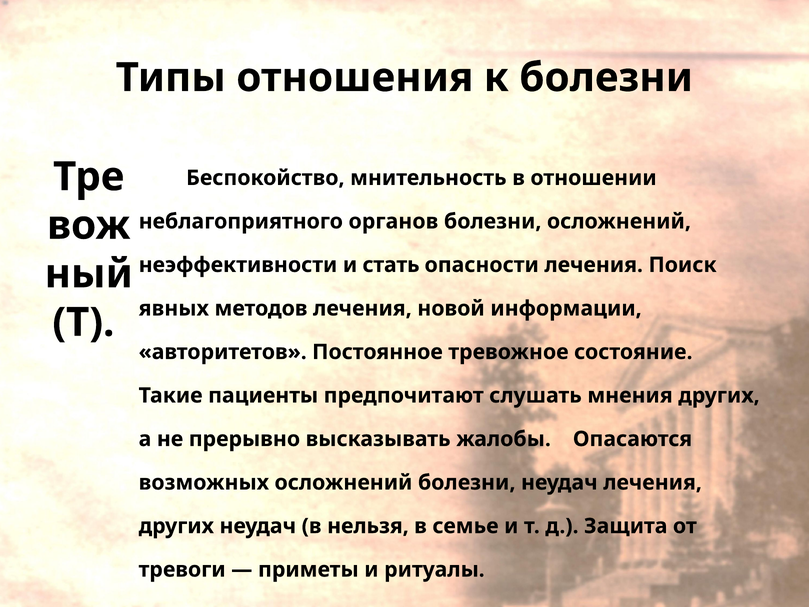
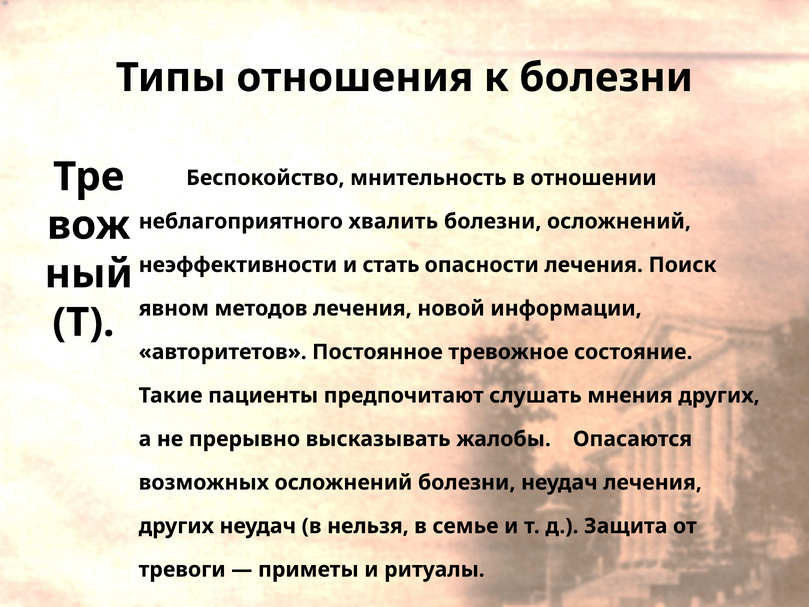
органов: органов -> хвалить (393, 221)
явных: явных -> явном (174, 308)
